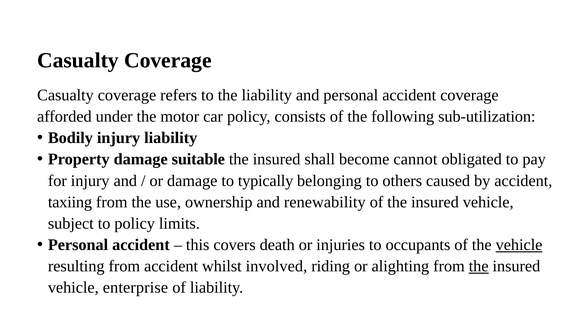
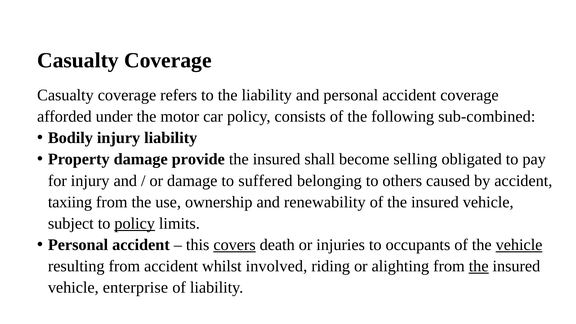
sub-utilization: sub-utilization -> sub-combined (487, 116)
suitable: suitable -> provide (198, 159)
cannot: cannot -> selling (415, 159)
typically: typically -> suffered (265, 181)
policy underline: none -> present (135, 223)
covers underline: none -> present (235, 245)
